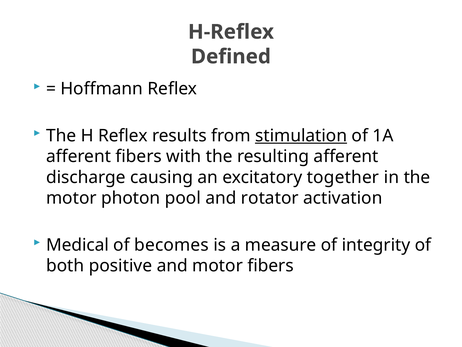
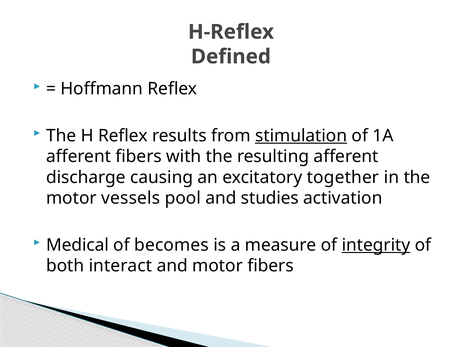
photon: photon -> vessels (131, 198)
rotator: rotator -> studies (270, 198)
integrity underline: none -> present (376, 245)
positive: positive -> interact (120, 265)
